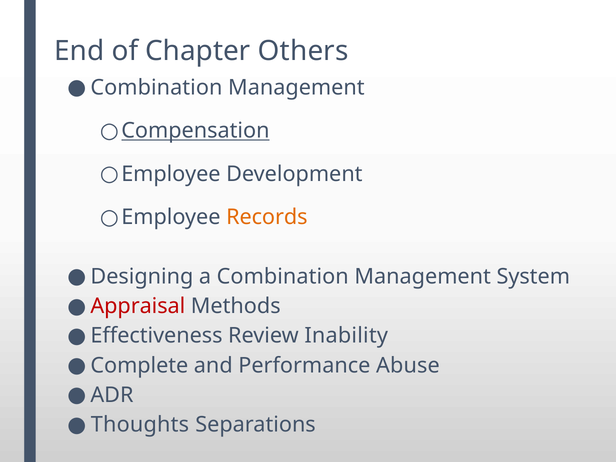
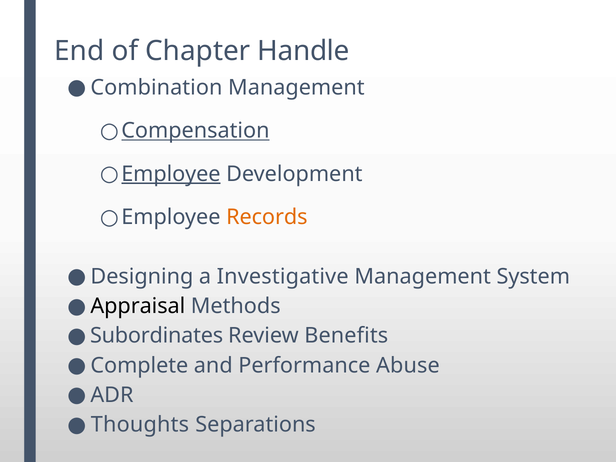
Others: Others -> Handle (303, 51)
Employee underline: none -> present (171, 174)
a Combination: Combination -> Investigative (283, 277)
Appraisal colour: red -> black (138, 306)
Effectiveness: Effectiveness -> Subordinates (157, 336)
Inability: Inability -> Benefits (346, 336)
